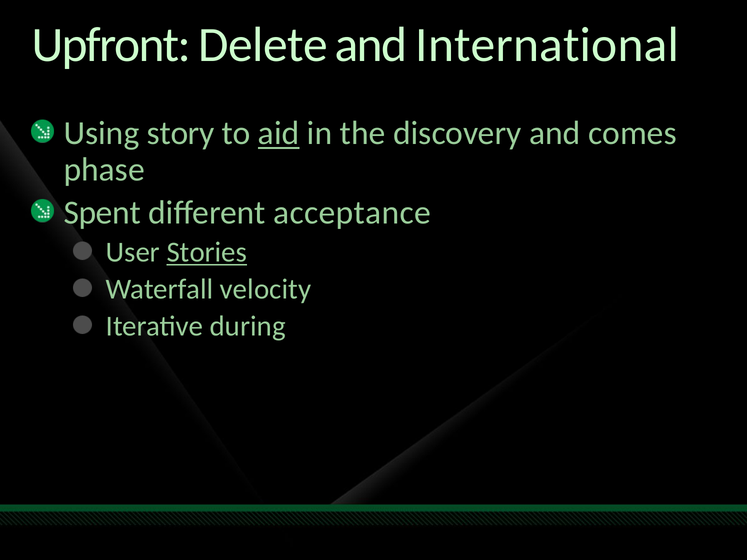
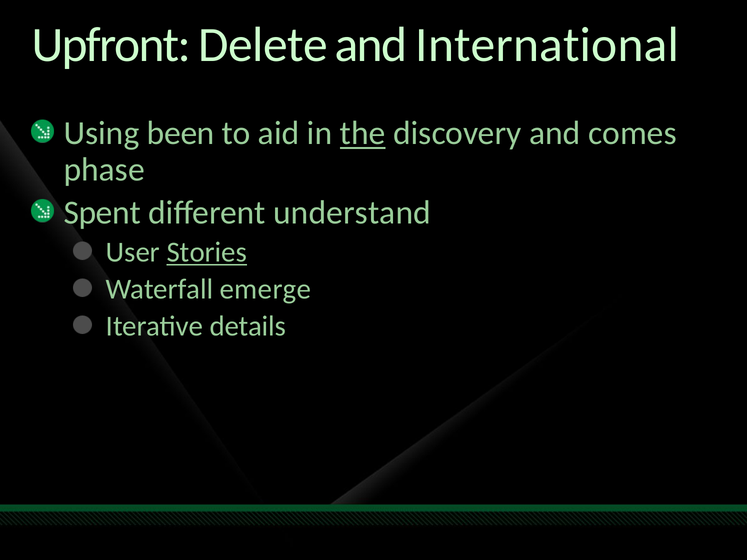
story: story -> been (181, 133)
aid underline: present -> none (279, 133)
the underline: none -> present (363, 133)
acceptance: acceptance -> understand (352, 213)
velocity: velocity -> emerge (265, 289)
during: during -> details (248, 327)
